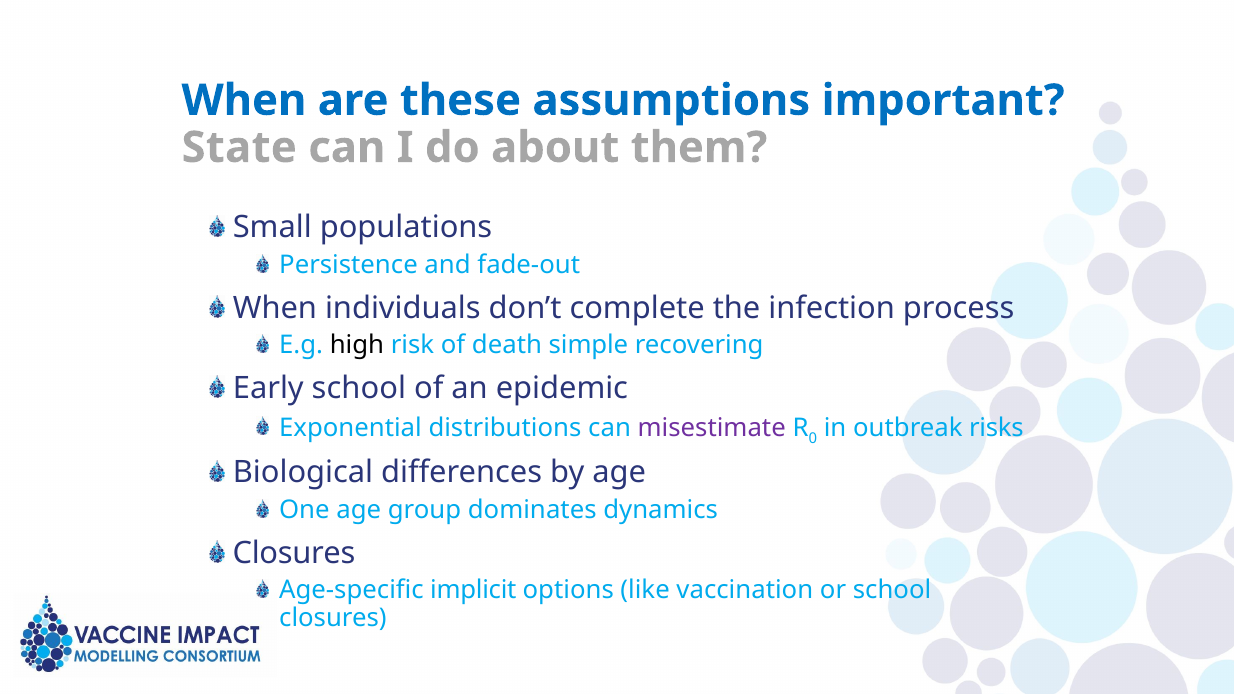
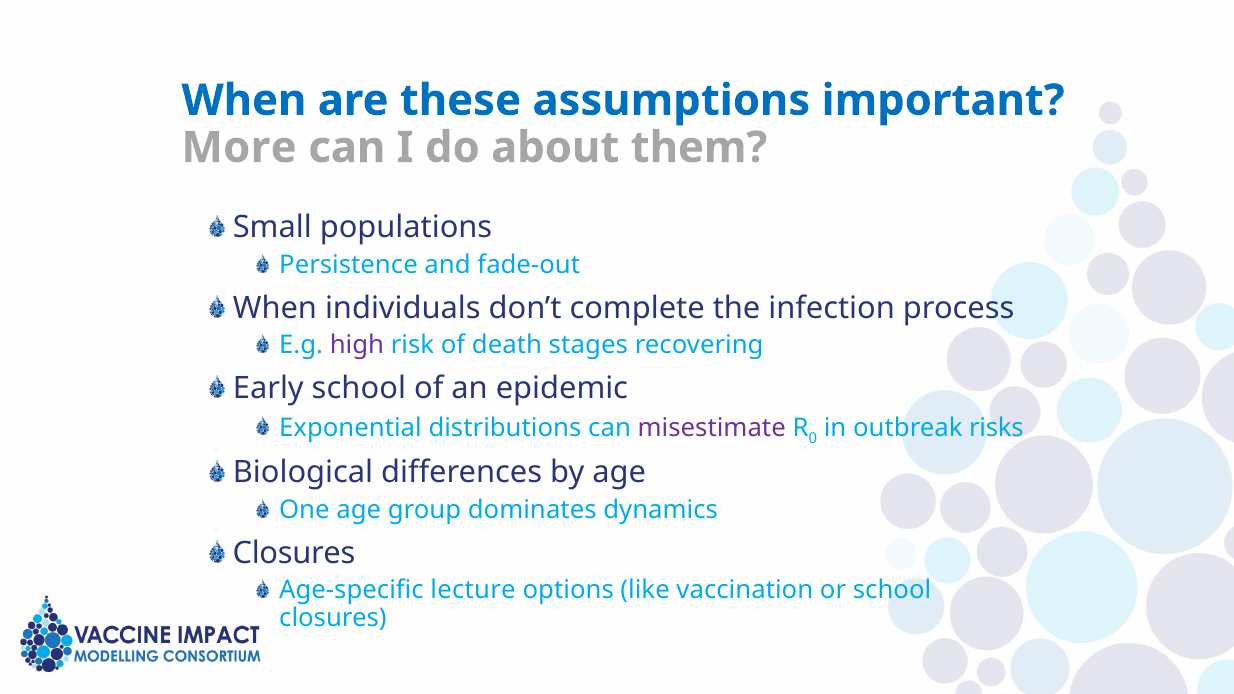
State: State -> More (239, 148)
high colour: black -> purple (357, 345)
simple: simple -> stages (588, 345)
implicit: implicit -> lecture (473, 590)
